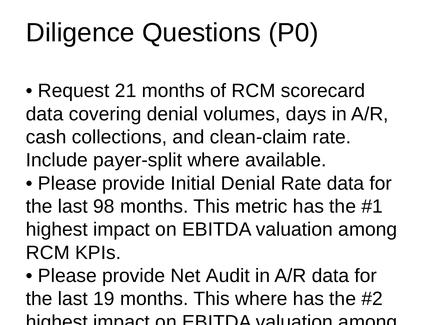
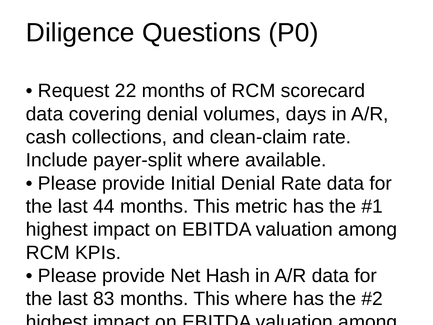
21: 21 -> 22 (126, 91)
98: 98 -> 44 (104, 206)
Audit: Audit -> Hash (228, 276)
19: 19 -> 83 (104, 299)
